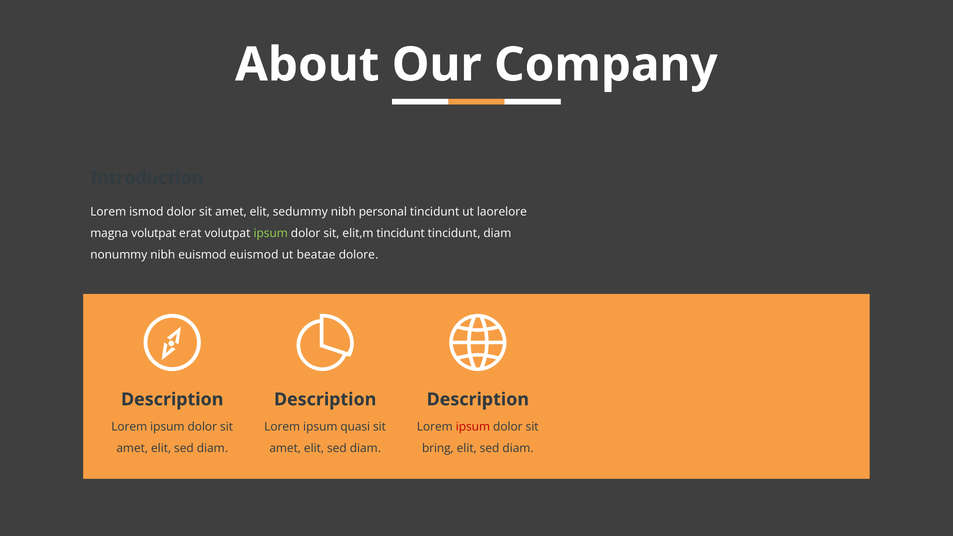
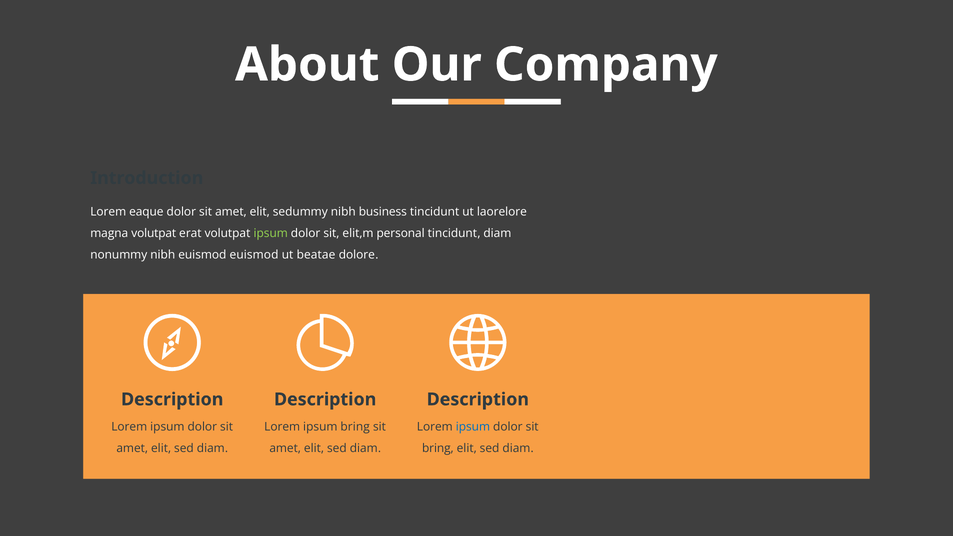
ismod: ismod -> eaque (146, 212)
personal: personal -> business (383, 212)
elit,m tincidunt: tincidunt -> personal (401, 233)
ipsum quasi: quasi -> bring (355, 427)
ipsum colour: red -> blue (473, 427)
